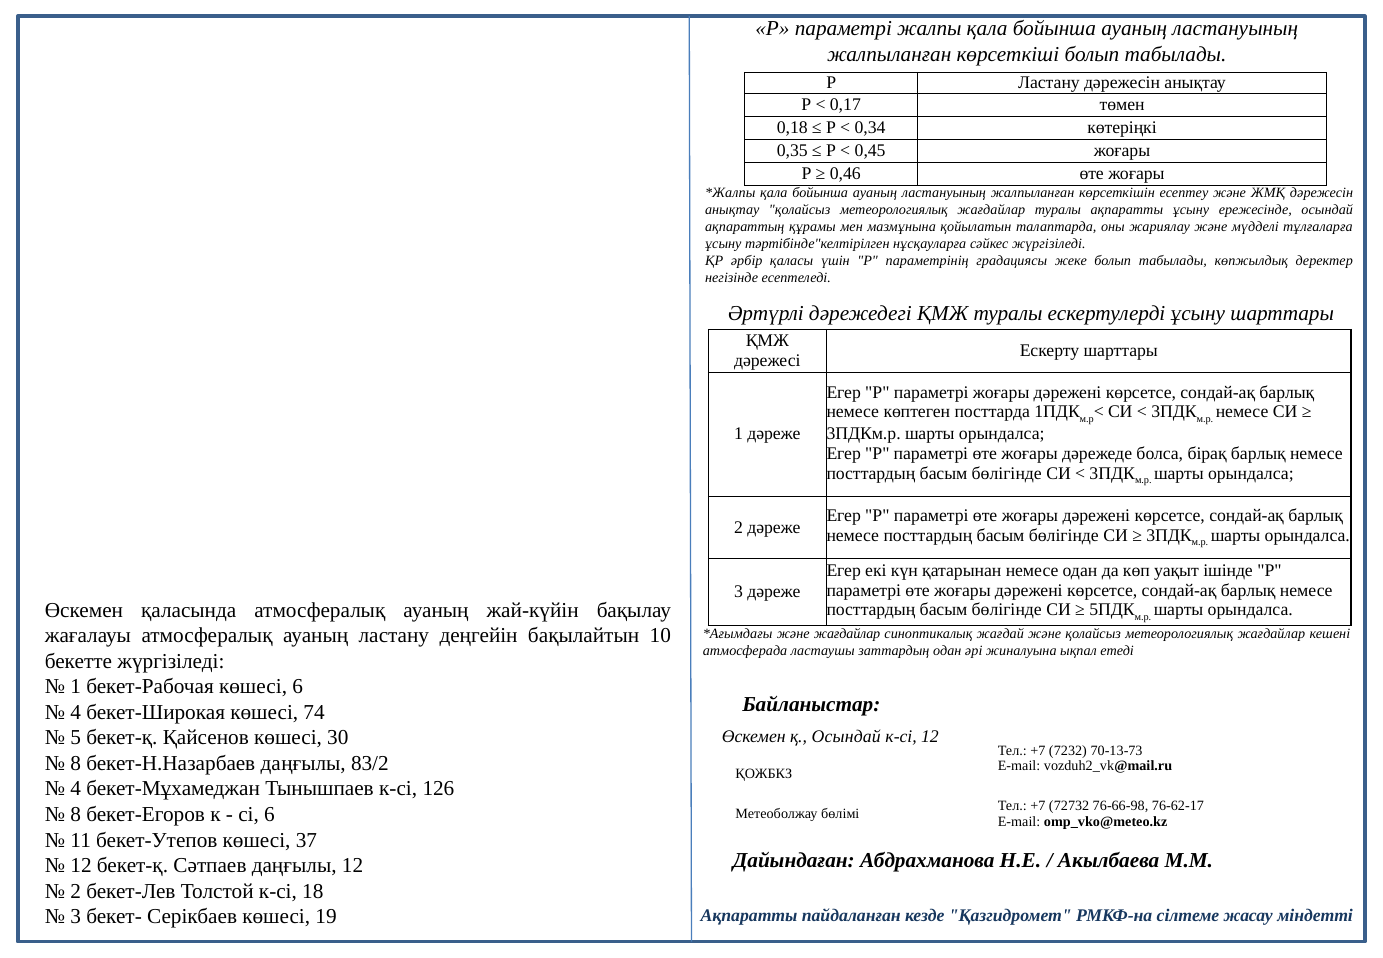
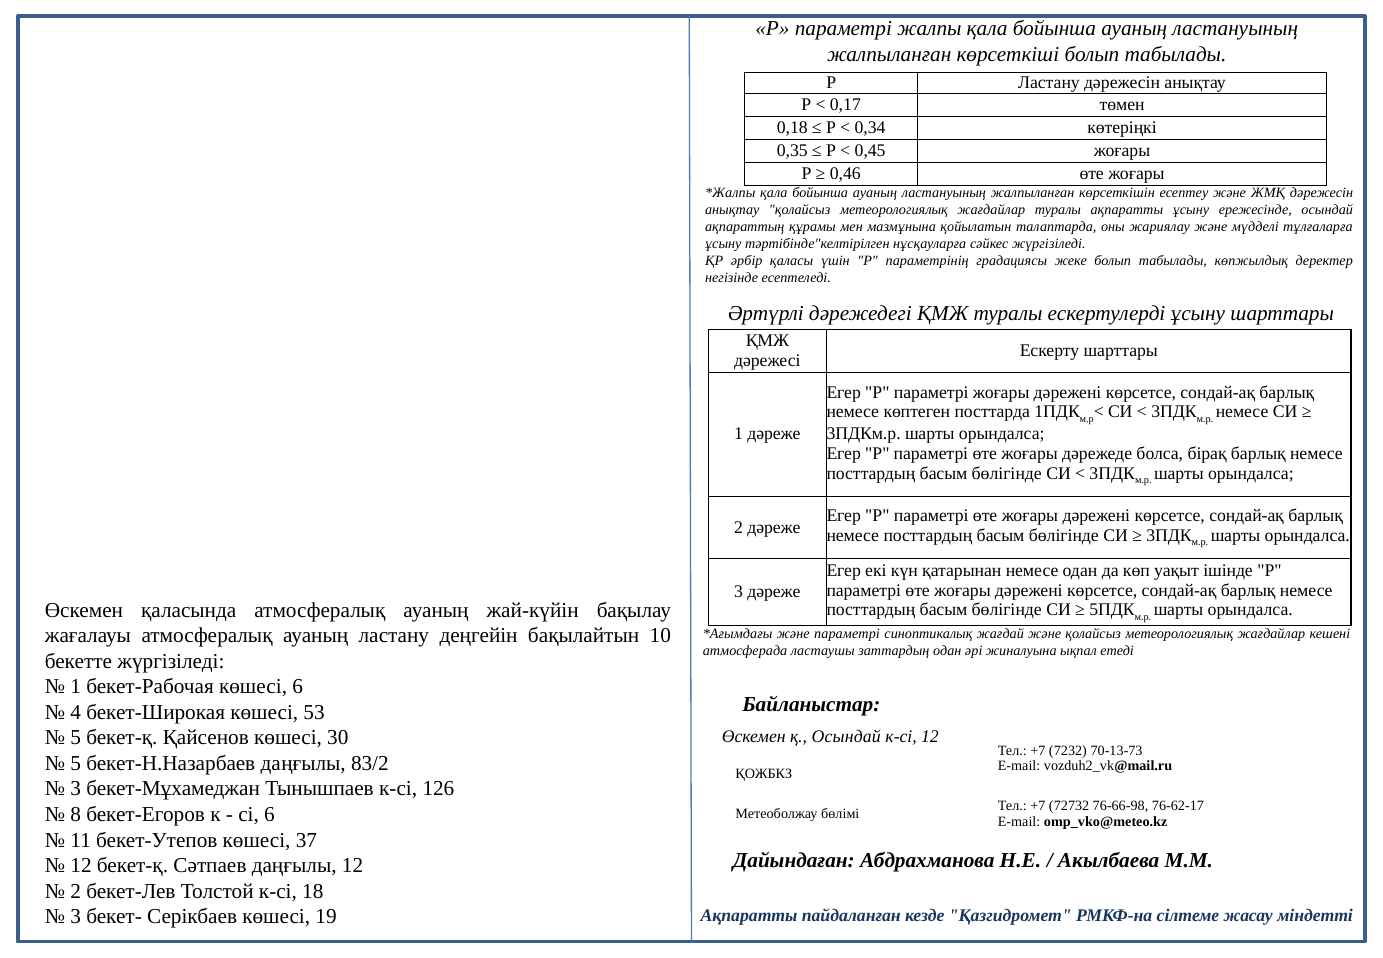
және жағдайлар: жағдайлар -> параметрі (847, 634)
74: 74 -> 53 (314, 712)
8: 8 -> 5 (76, 763)
4: 4 -> 3 (76, 788)
